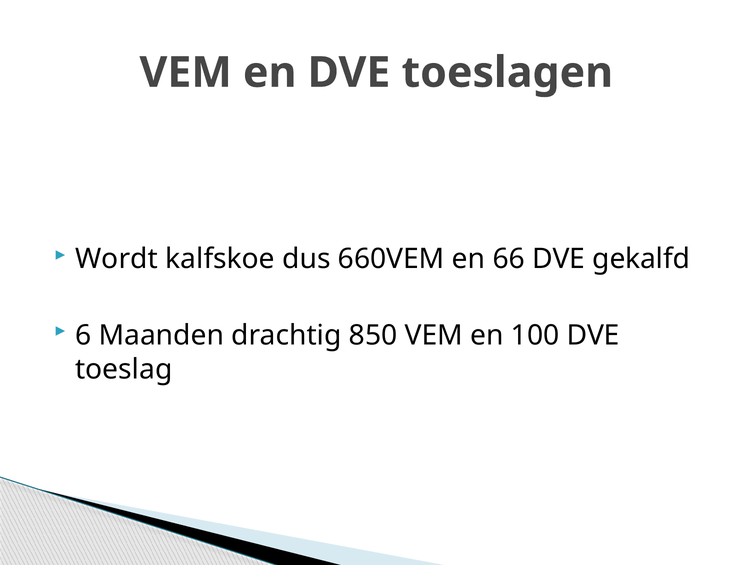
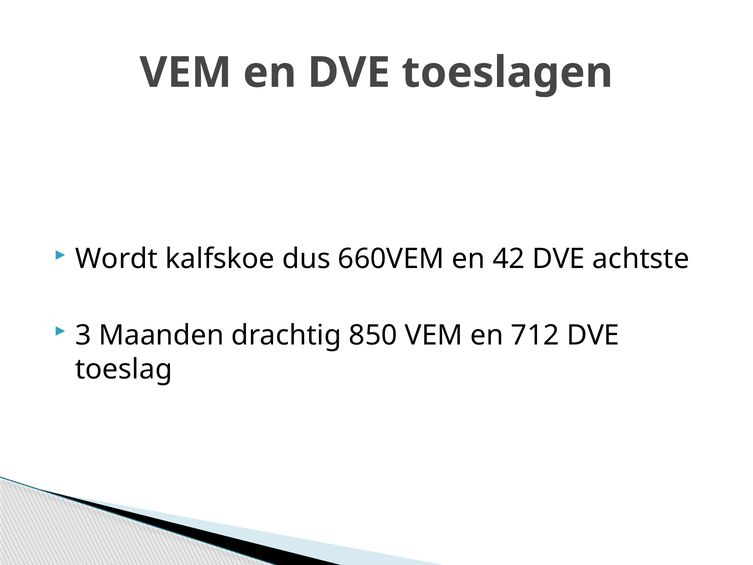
66: 66 -> 42 (509, 259)
gekalfd: gekalfd -> achtste (641, 259)
6: 6 -> 3 (83, 335)
100: 100 -> 712 (535, 335)
